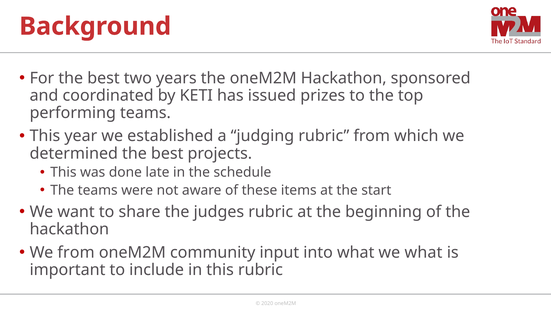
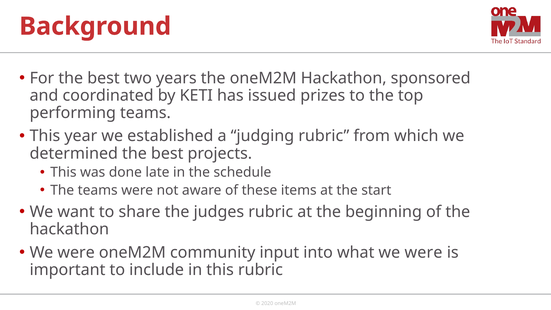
from: from -> were (76, 252)
what we what: what -> were (423, 252)
